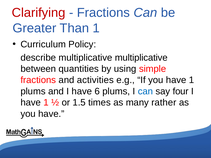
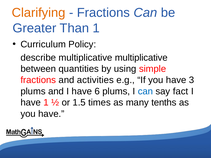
Clarifying colour: red -> orange (39, 13)
you have 1: 1 -> 3 (192, 80)
four: four -> fact (181, 91)
rather: rather -> tenths (164, 103)
